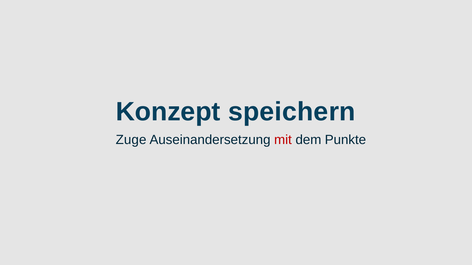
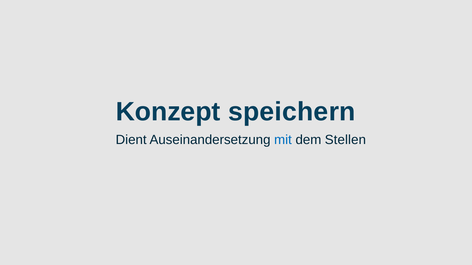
Zuge: Zuge -> Dient (131, 140)
mit colour: red -> blue (283, 140)
Punkte: Punkte -> Stellen (345, 140)
